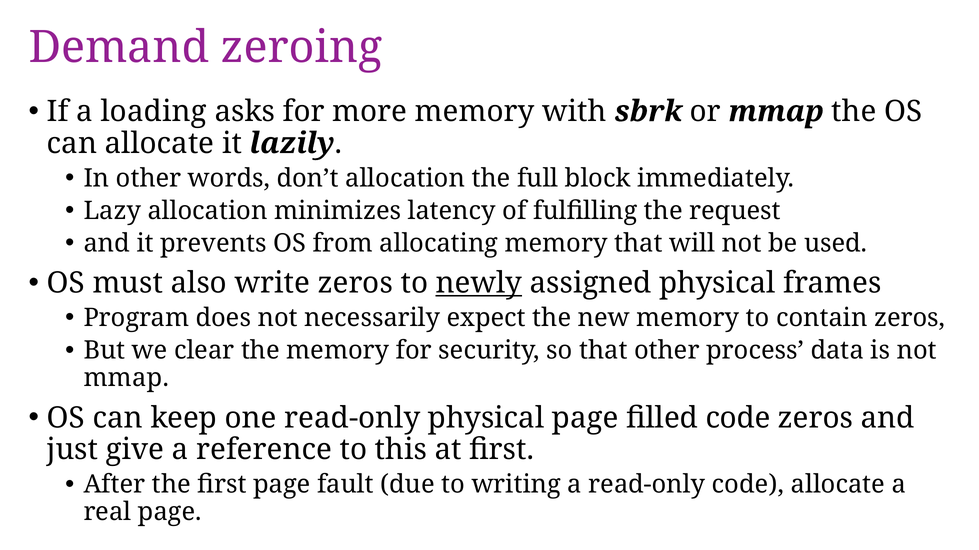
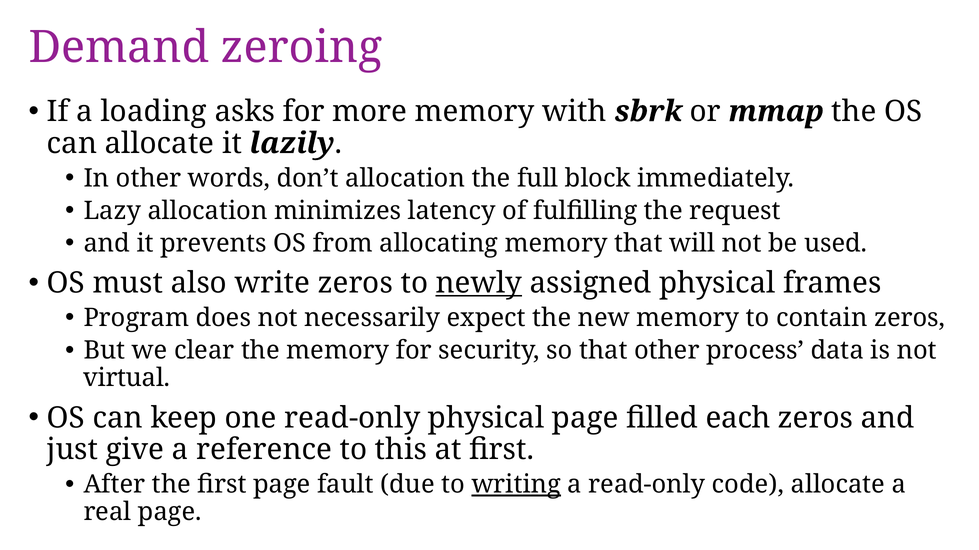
mmap: mmap -> virtual (127, 378)
filled code: code -> each (738, 418)
writing underline: none -> present (516, 485)
